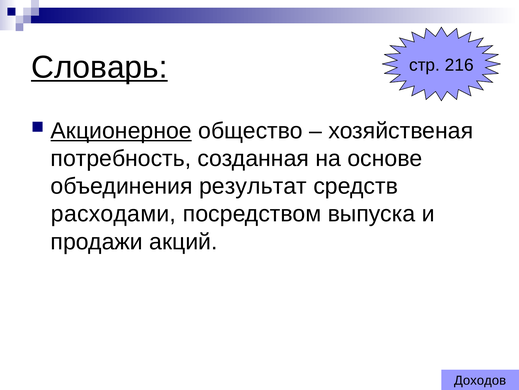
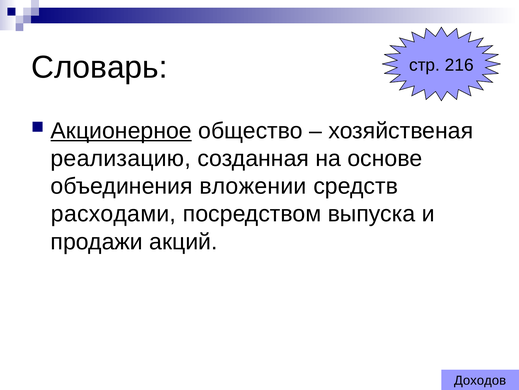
Словарь underline: present -> none (99, 67)
потребность: потребность -> реализацию (121, 158)
результат: результат -> вложении (253, 186)
